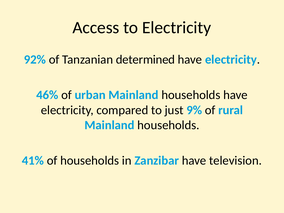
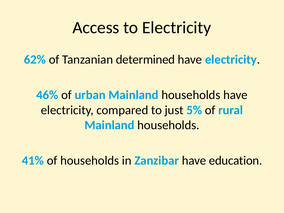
92%: 92% -> 62% (35, 60)
9%: 9% -> 5% (194, 110)
television: television -> education (236, 161)
